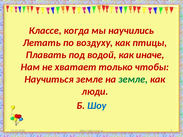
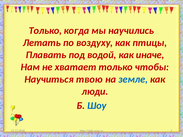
Классе: Классе -> Только (45, 31)
Научиться земле: земле -> твою (89, 79)
земле colour: green -> blue (133, 79)
